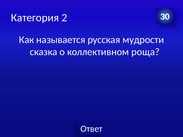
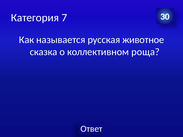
2: 2 -> 7 (64, 18)
мудрости: мудрости -> животное (143, 40)
